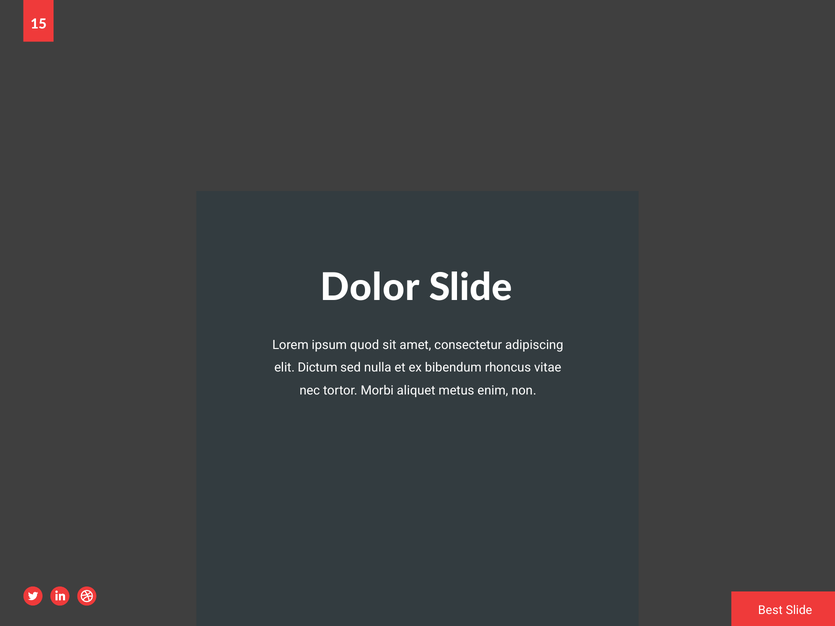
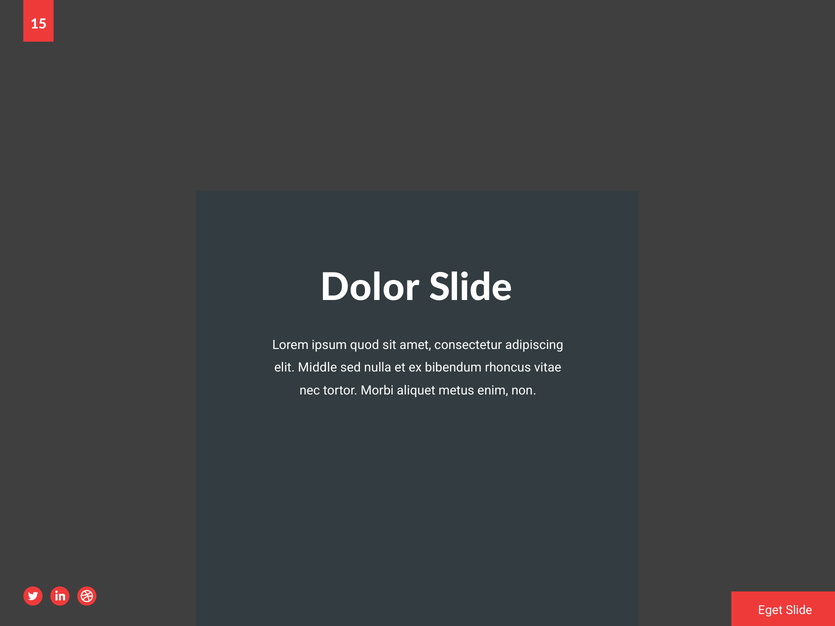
Dictum: Dictum -> Middle (317, 368)
Best: Best -> Eget (770, 611)
